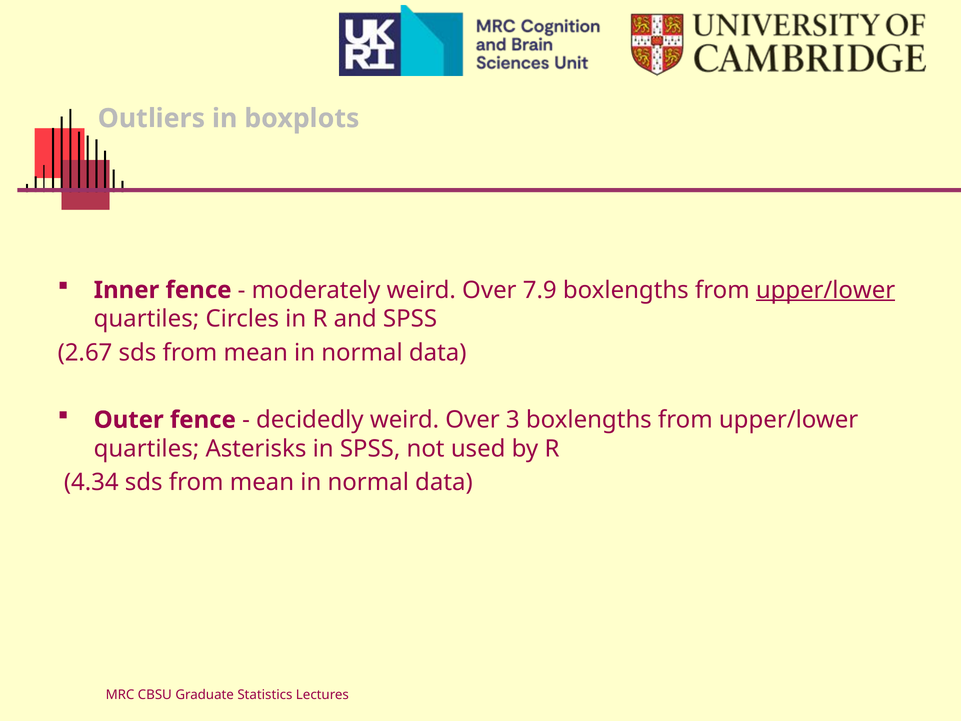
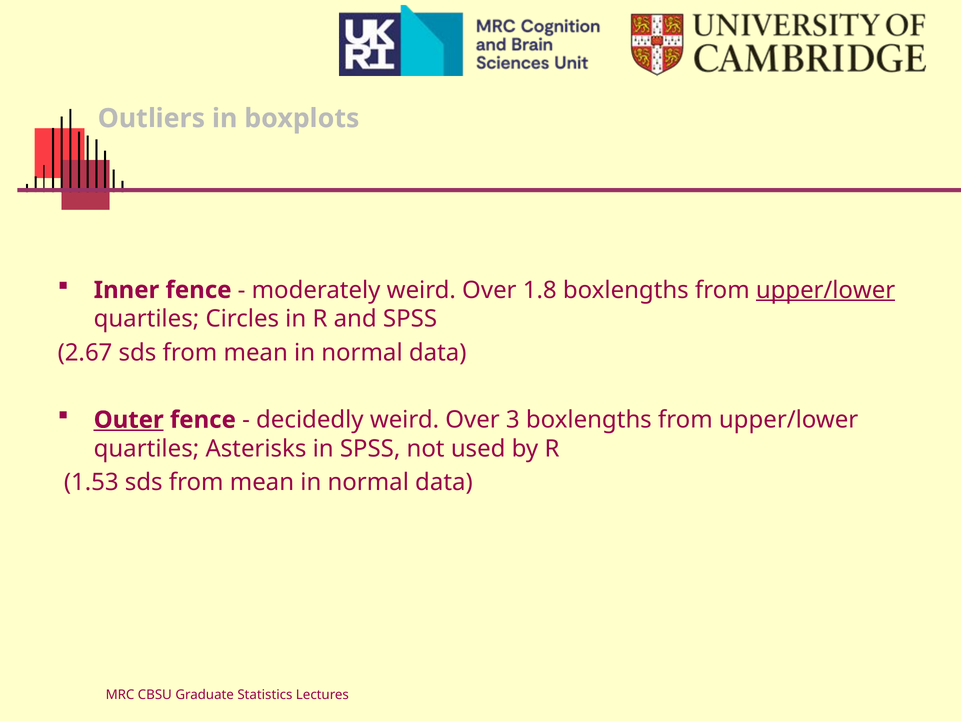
7.9: 7.9 -> 1.8 (540, 290)
Outer underline: none -> present (129, 420)
4.34: 4.34 -> 1.53 (91, 482)
